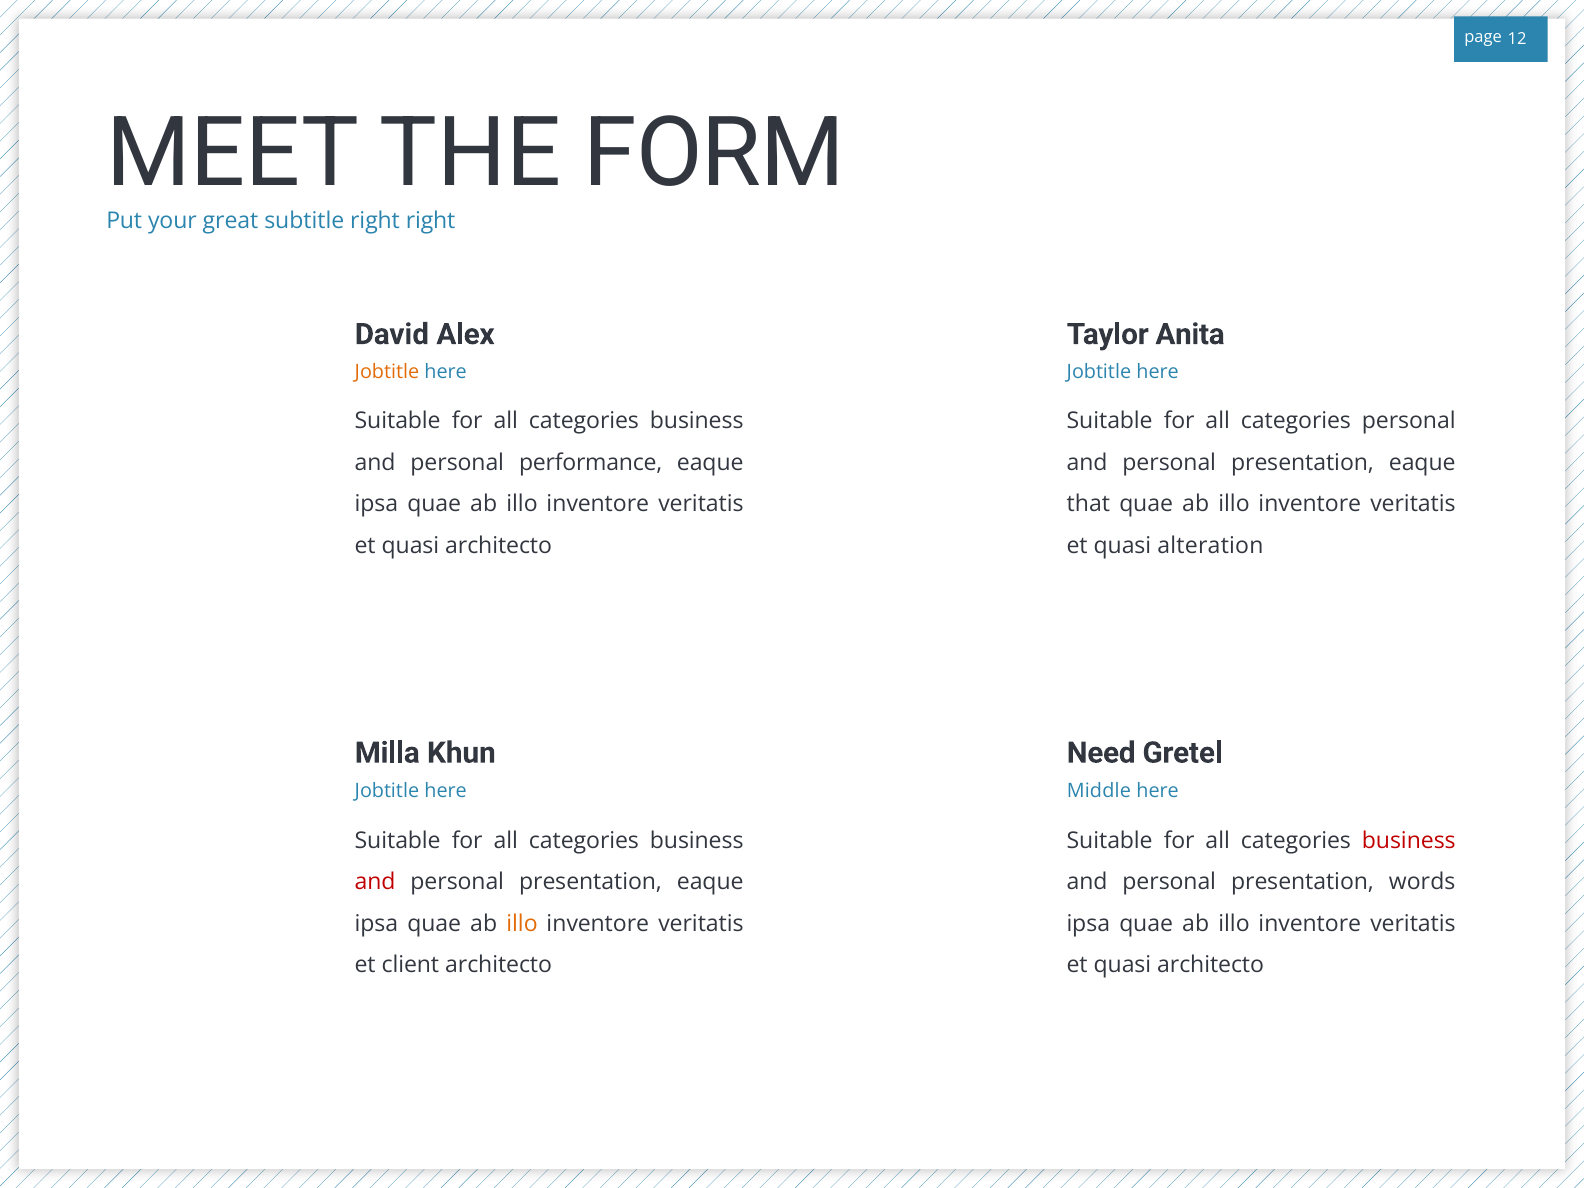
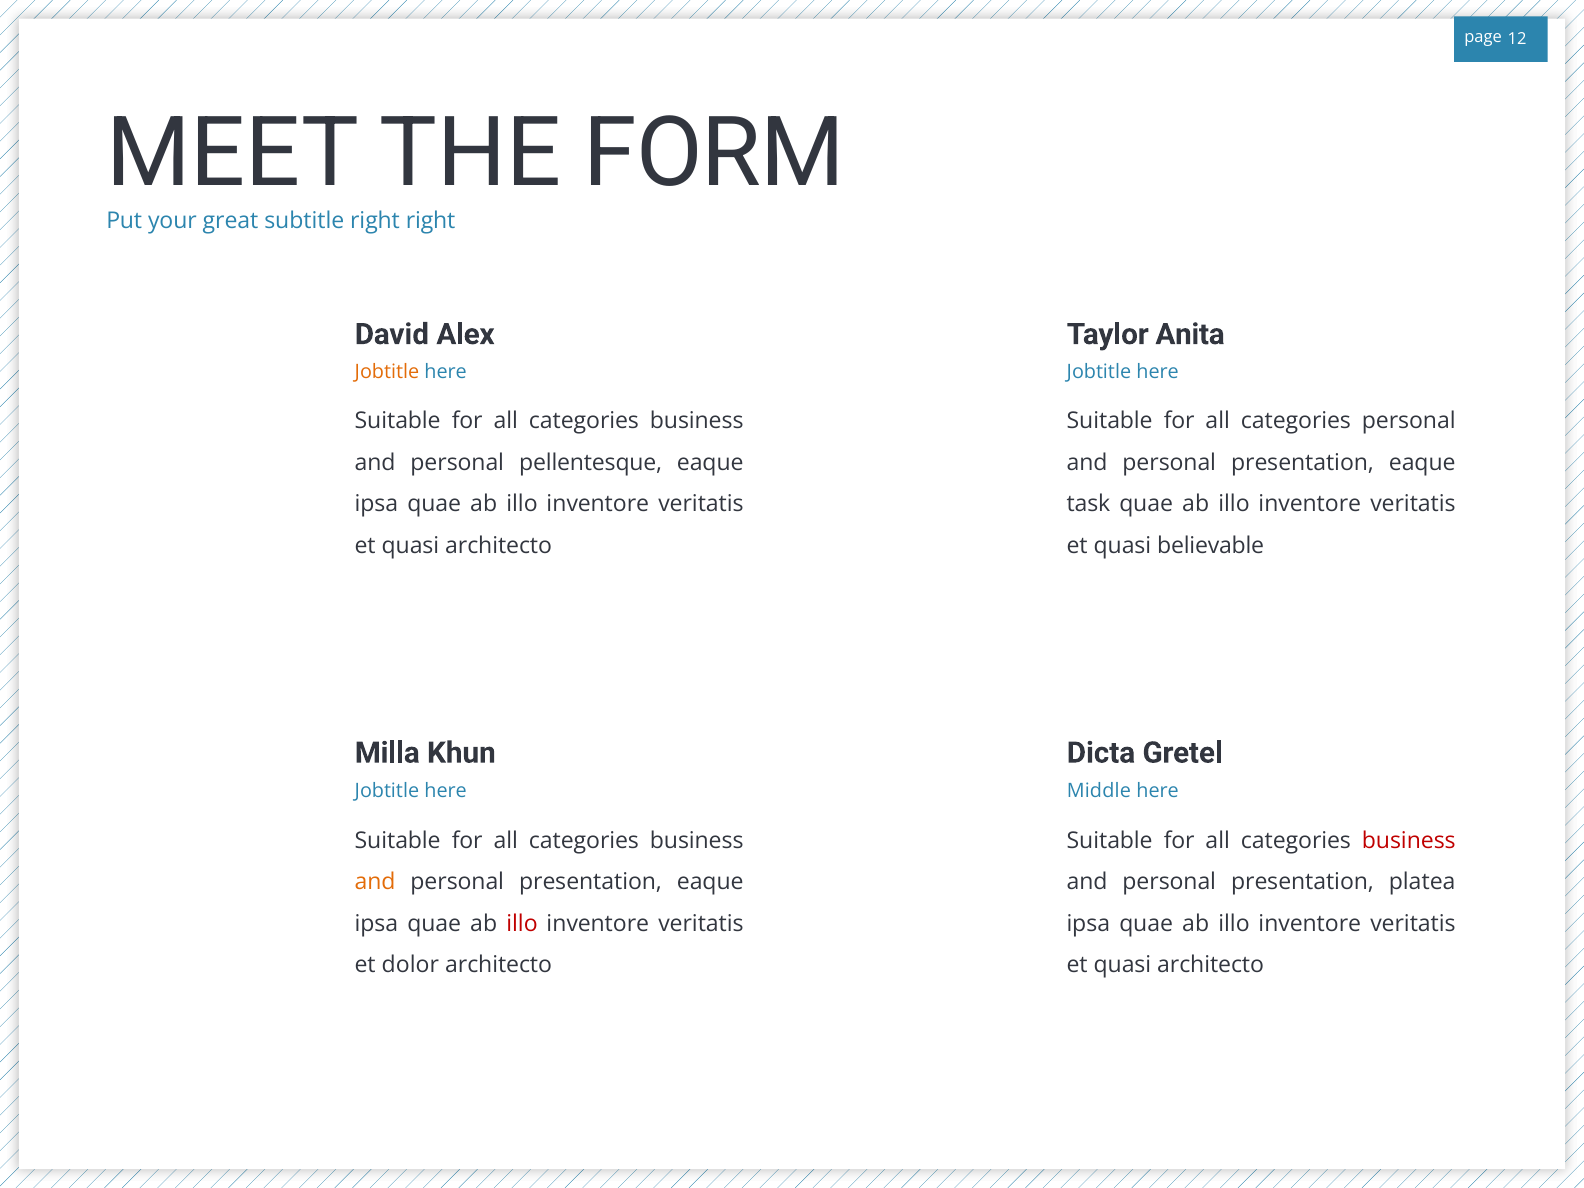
performance: performance -> pellentesque (591, 463)
that: that -> task (1088, 504)
alteration: alteration -> believable (1211, 546)
Need: Need -> Dicta (1101, 753)
and colour: red -> orange (375, 882)
words: words -> platea (1422, 882)
illo colour: orange -> red (522, 924)
client: client -> dolor (410, 965)
